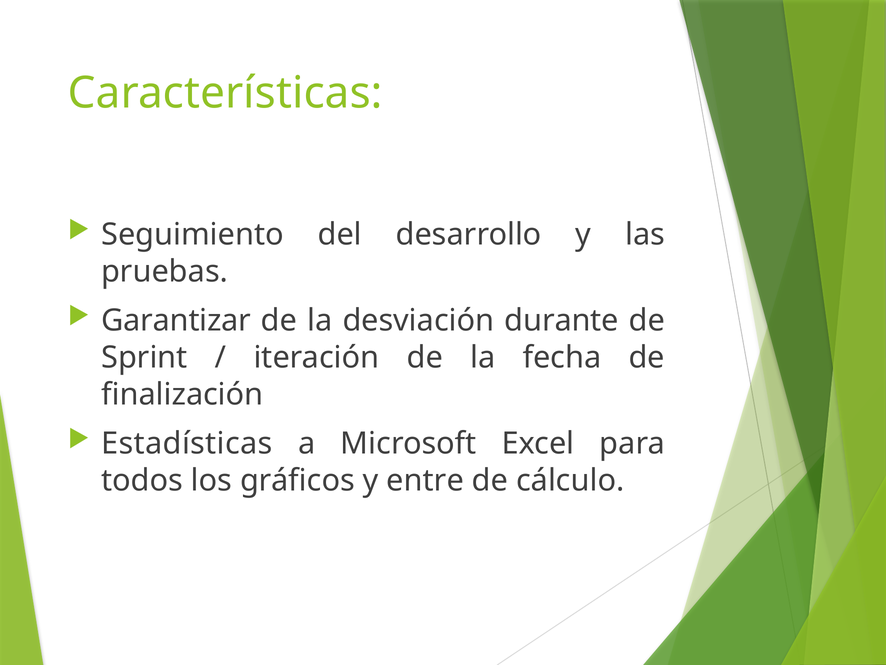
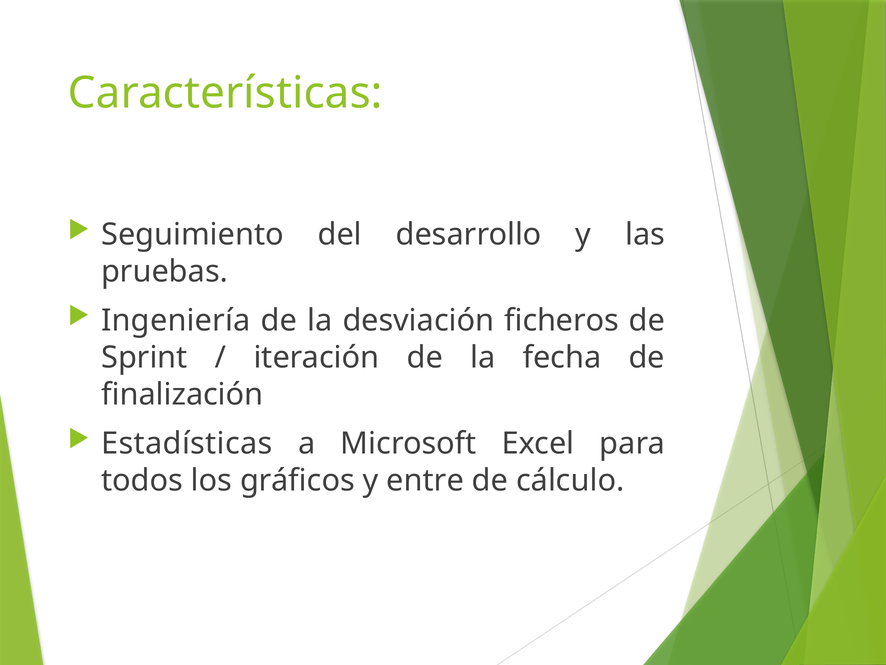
Garantizar: Garantizar -> Ingeniería (176, 320)
durante: durante -> ficheros (562, 320)
